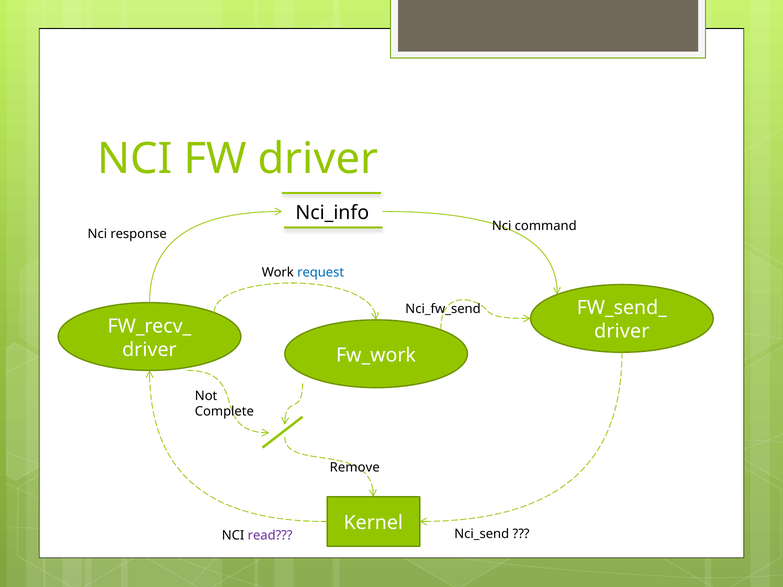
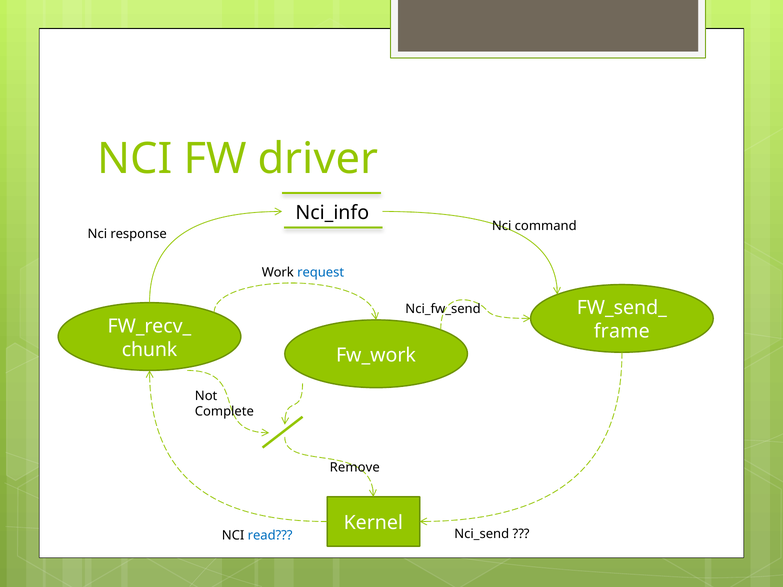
driver: driver -> frame (622, 332)
driver: driver -> chunk (150, 350)
read colour: purple -> blue (270, 536)
